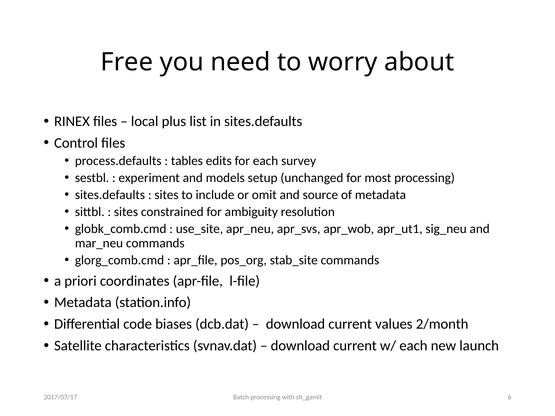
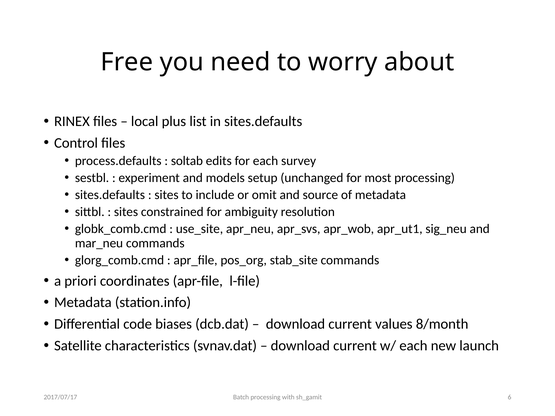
tables: tables -> soltab (187, 161)
2/month: 2/month -> 8/month (442, 324)
